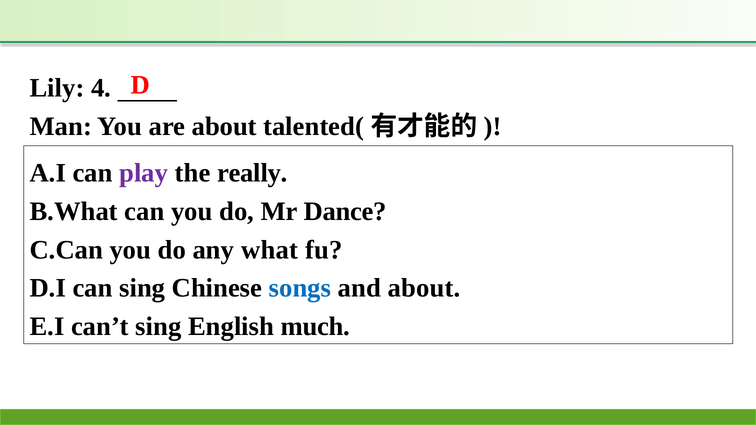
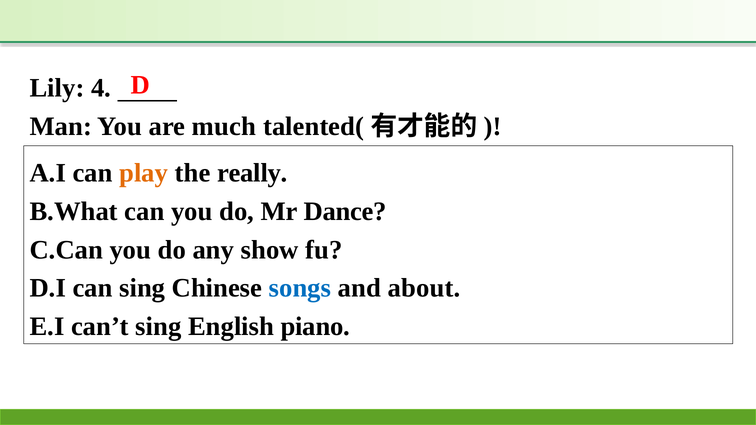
are about: about -> much (224, 126)
play colour: purple -> orange (144, 173)
what: what -> show (270, 250)
much: much -> piano (315, 327)
